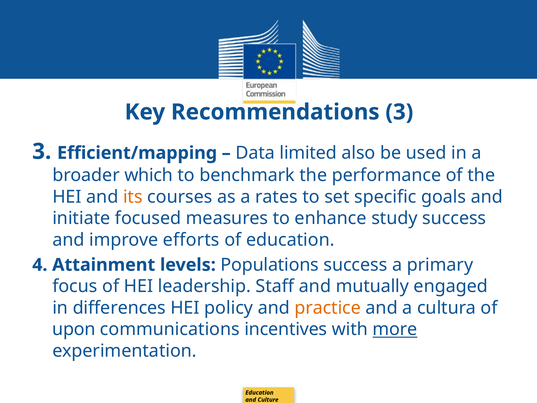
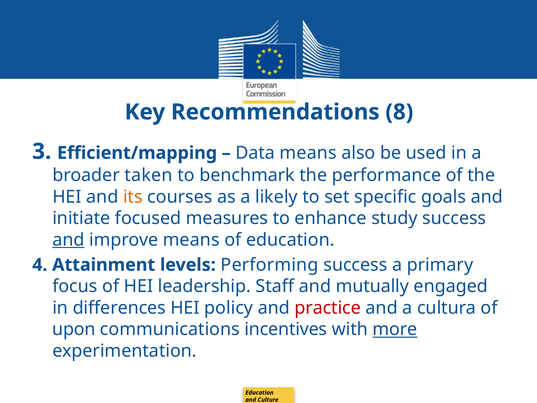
Recommendations 3: 3 -> 8 (399, 112)
Data limited: limited -> means (308, 153)
which: which -> taken (149, 175)
rates: rates -> likely (276, 197)
and underline: none -> present (68, 240)
improve efforts: efforts -> means (191, 240)
Populations: Populations -> Performing (270, 265)
practice colour: orange -> red (328, 308)
